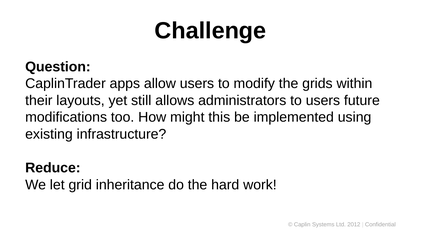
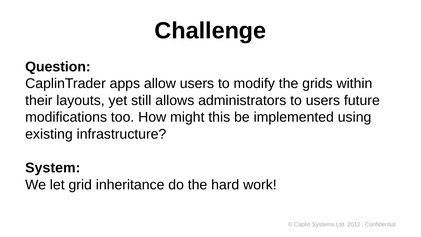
Reduce: Reduce -> System (53, 168)
